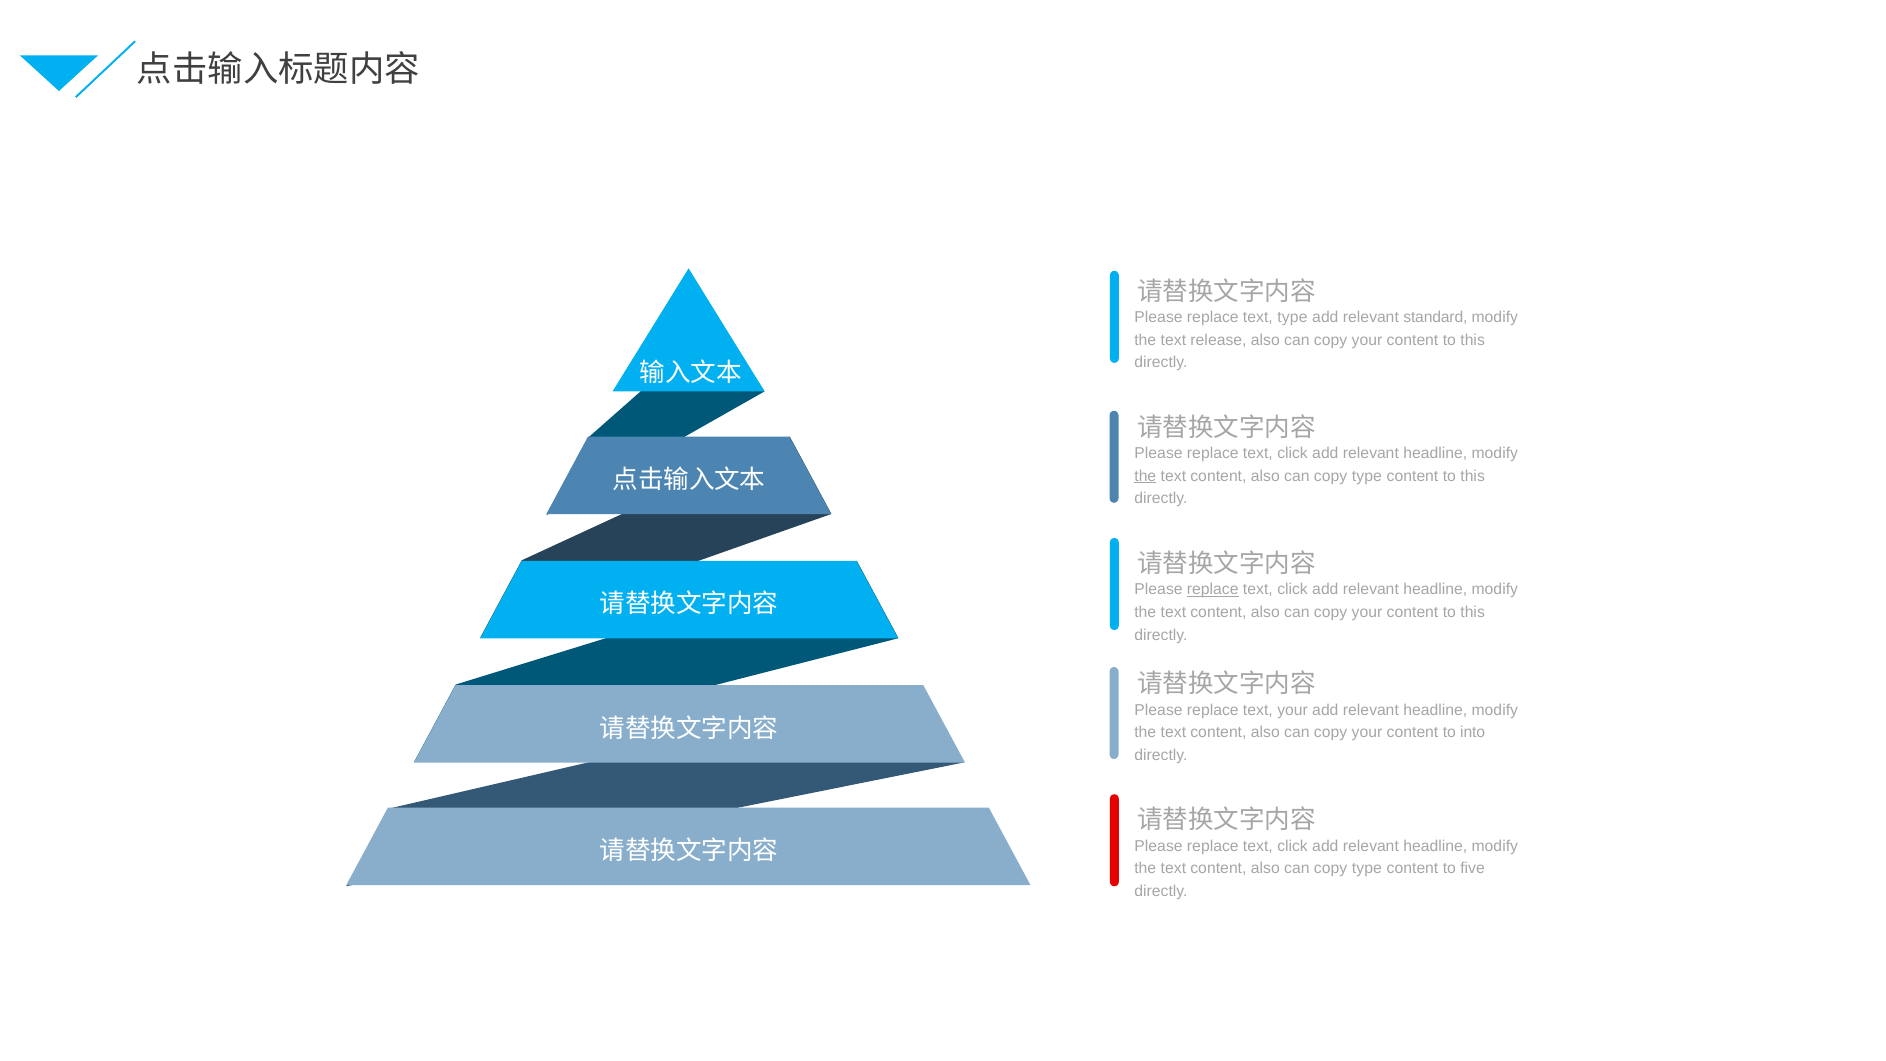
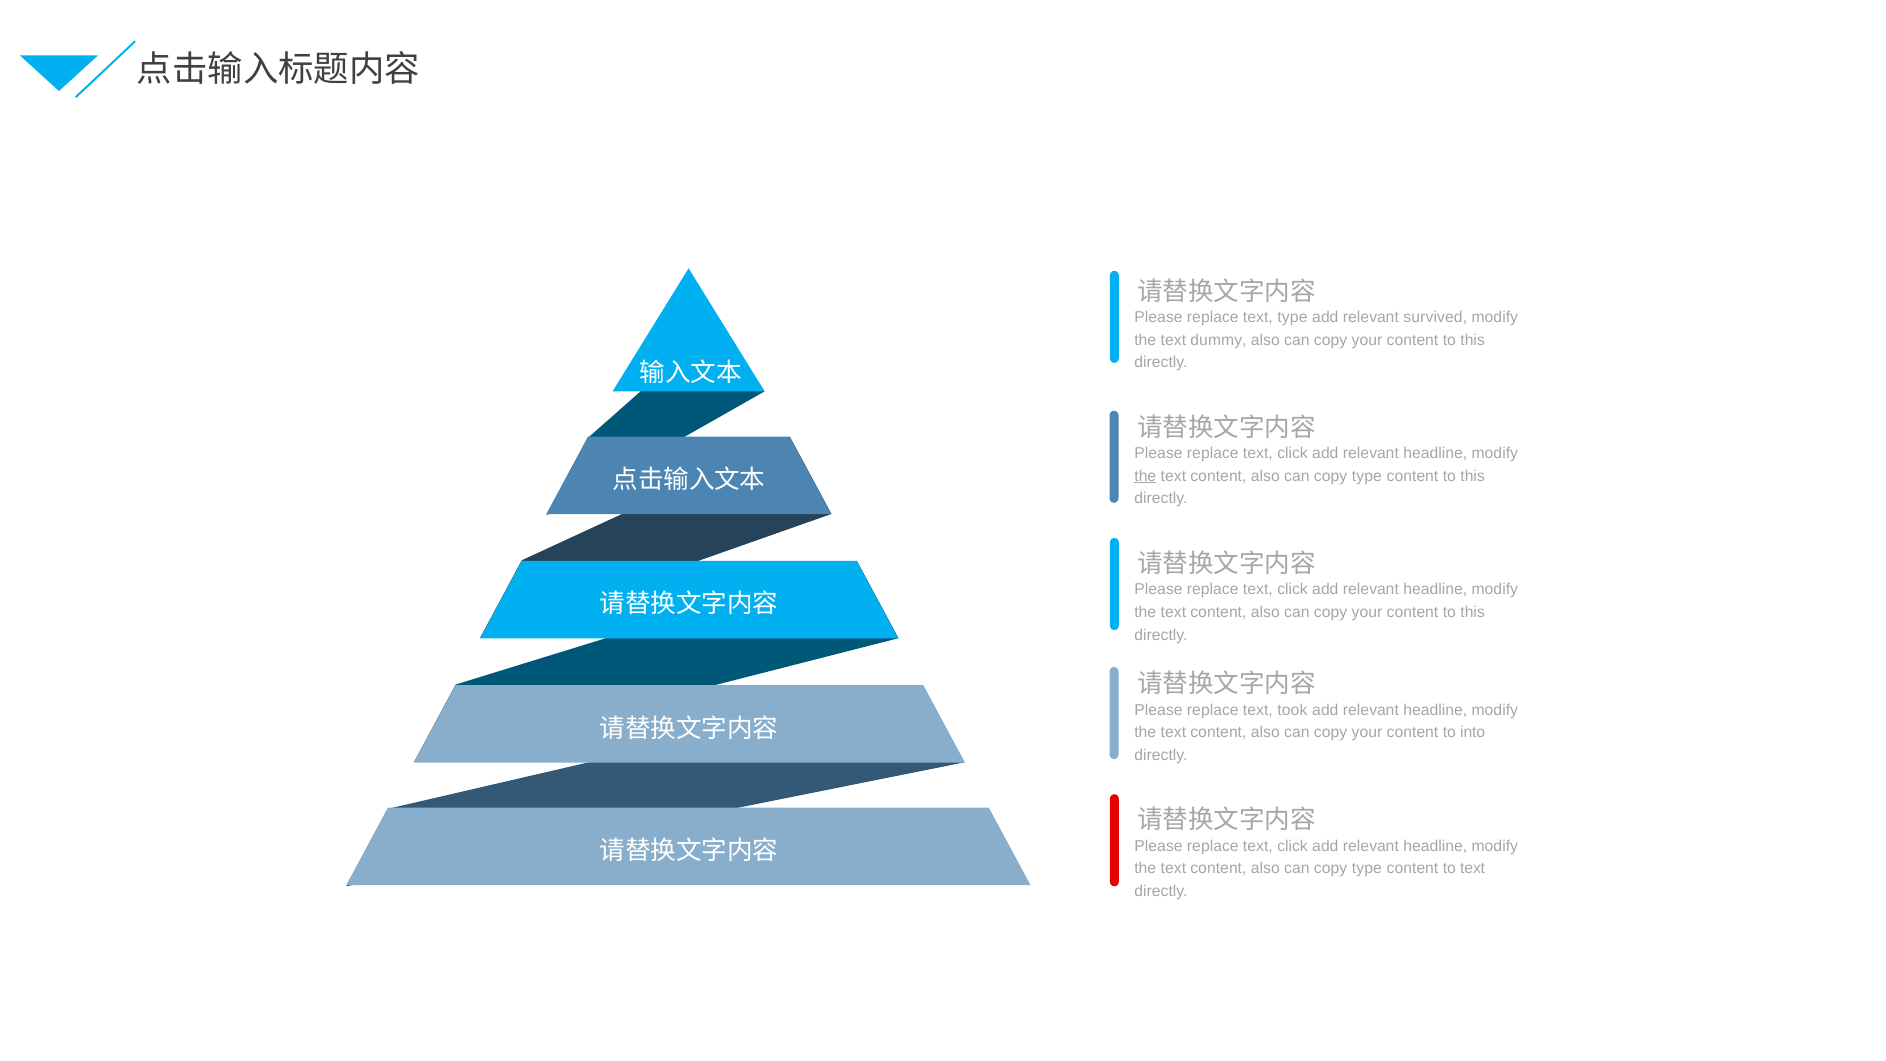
standard: standard -> survived (1435, 317)
release: release -> dummy (1218, 340)
replace underline: present -> none (1213, 590)
text your: your -> took (1292, 710)
to five: five -> text (1473, 868)
